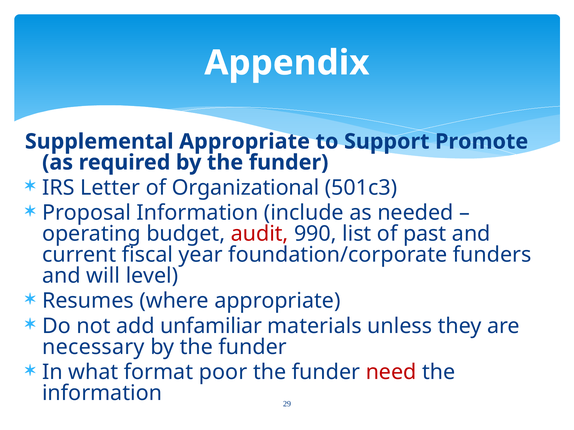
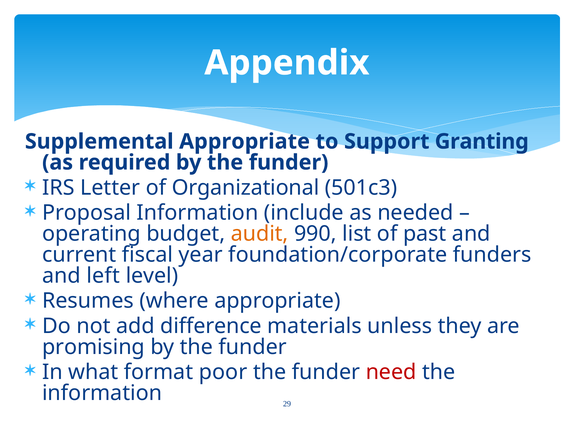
Promote: Promote -> Granting (482, 142)
audit colour: red -> orange (260, 234)
will: will -> left (103, 276)
unfamiliar: unfamiliar -> difference (211, 326)
necessary: necessary -> promising (93, 347)
